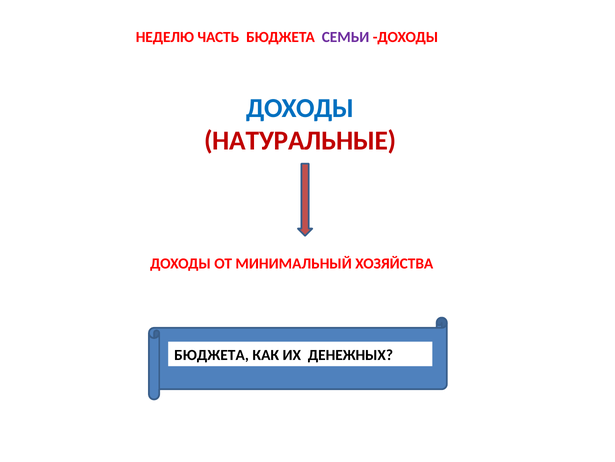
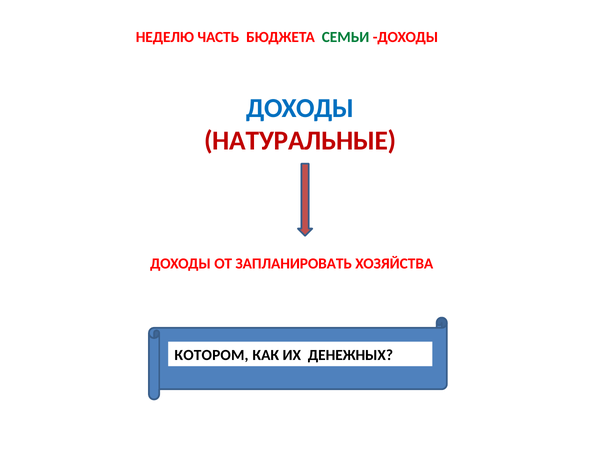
СЕМЬИ colour: purple -> green (346, 37)
МИНИМАЛЬНЫЙ: МИНИМАЛЬНЫЙ -> ЗАПЛАНИРОВАТЬ (294, 263)
БЮДЖЕТА: БЮДЖЕТА -> КОТОРОМ (212, 354)
